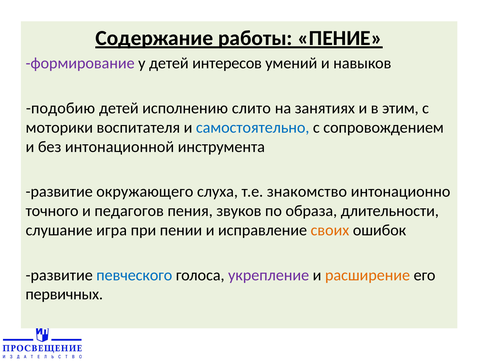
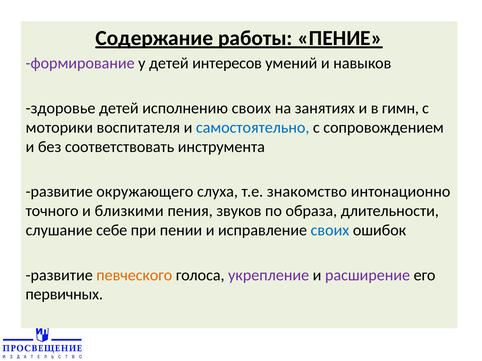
подобию: подобию -> здоровье (61, 108)
исполнению слито: слито -> своих (251, 108)
этим: этим -> гимн (400, 108)
интонационной: интонационной -> соответствовать (120, 147)
педагогов: педагогов -> близкими (129, 211)
игра: игра -> себе (112, 231)
своих colour: orange -> blue (330, 231)
певческого colour: blue -> orange (134, 275)
расширение colour: orange -> purple (368, 275)
